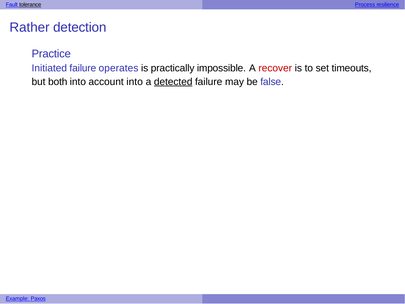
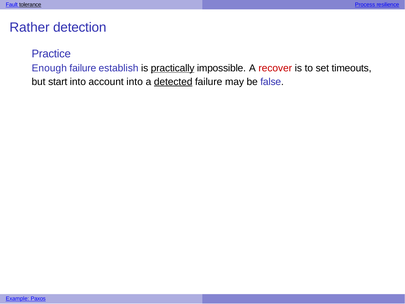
Initiated: Initiated -> Enough (49, 68)
operates: operates -> establish (119, 68)
practically underline: none -> present (173, 68)
both: both -> start (58, 82)
